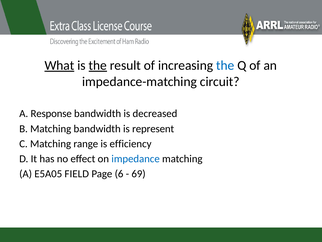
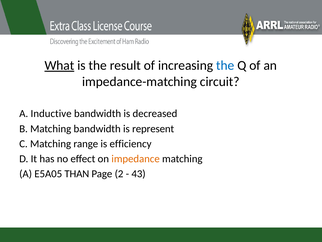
the underline: present -> none (98, 65)
Response: Response -> Inductive (51, 113)
impedance colour: blue -> orange (136, 158)
FIELD: FIELD -> THAN (77, 174)
6: 6 -> 2 (119, 174)
69: 69 -> 43 (139, 174)
